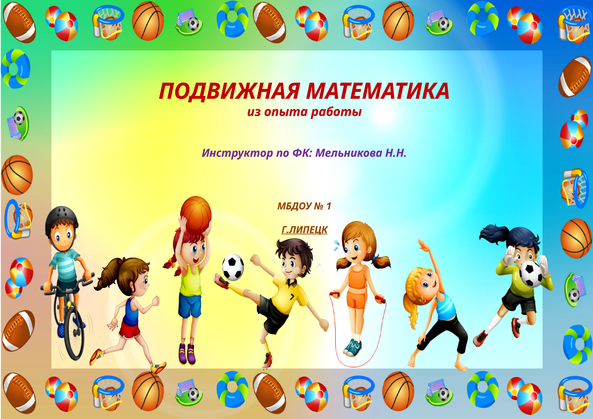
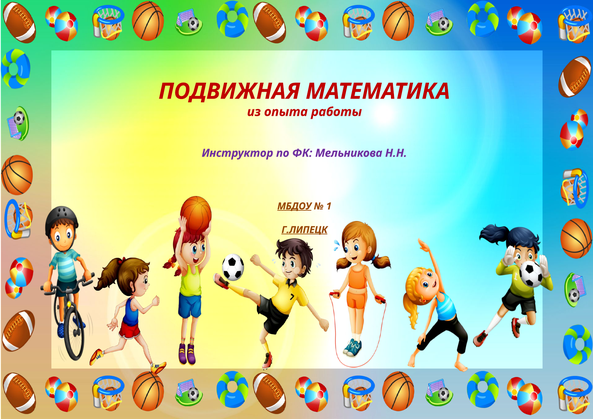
МБДОУ underline: none -> present (294, 206)
